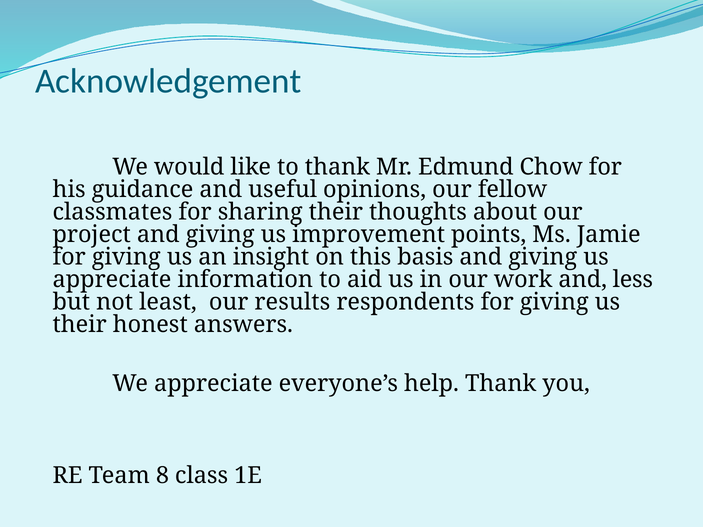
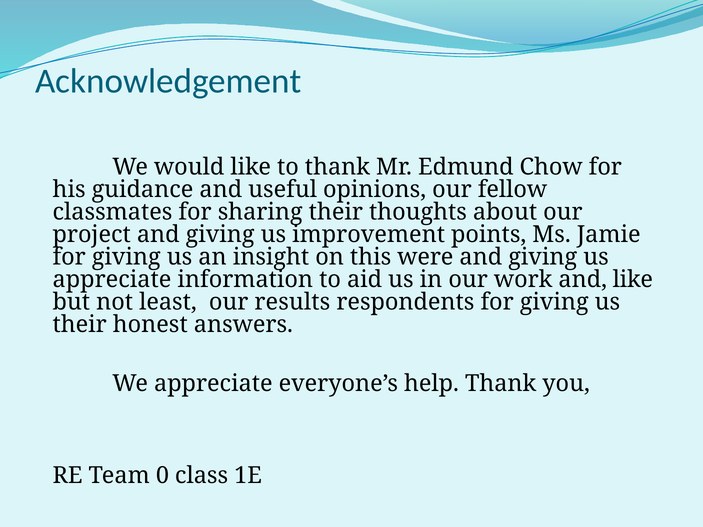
basis: basis -> were (425, 257)
and less: less -> like (633, 280)
8: 8 -> 0 (162, 476)
